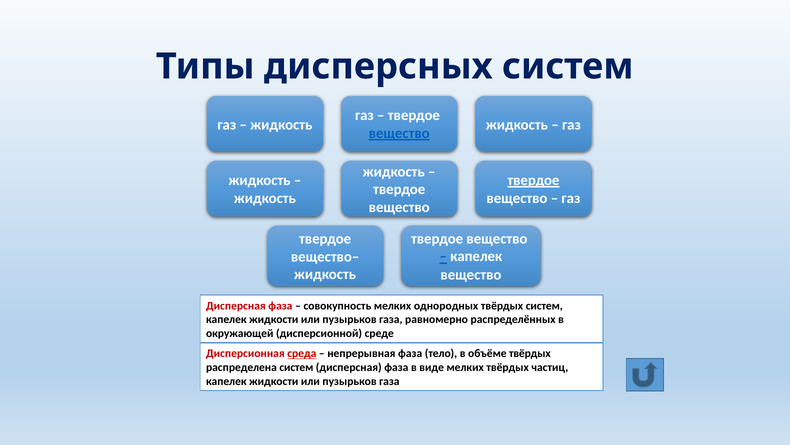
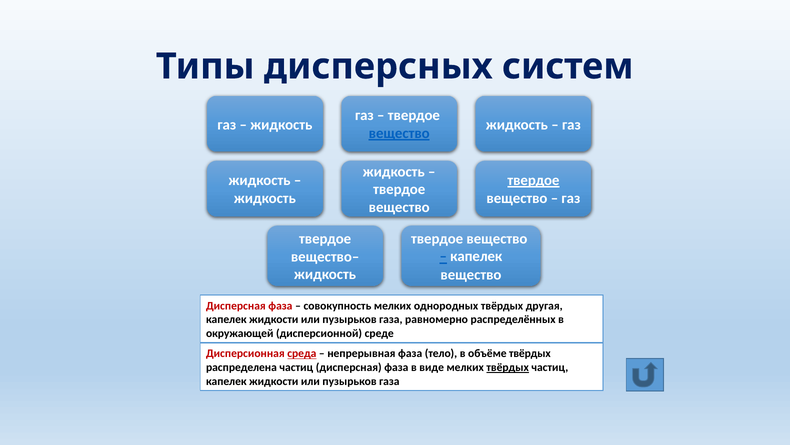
твёрдых систем: систем -> другая (544, 305)
распределена систем: систем -> частиц (296, 367)
твёрдых underline: none -> present (508, 367)
